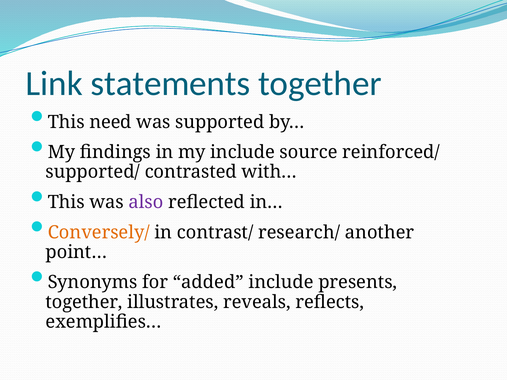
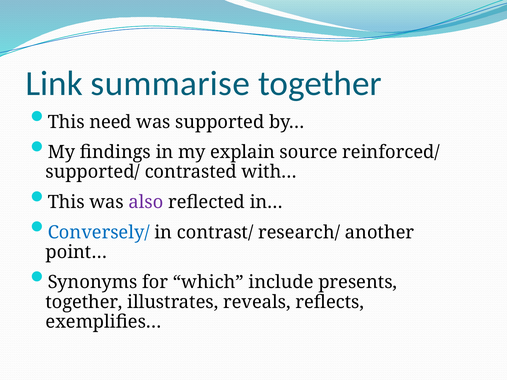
statements: statements -> summarise (170, 84)
my include: include -> explain (243, 152)
Conversely/ colour: orange -> blue (99, 232)
added: added -> which (208, 282)
